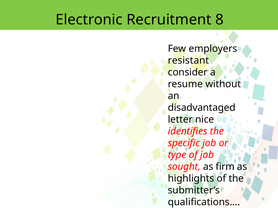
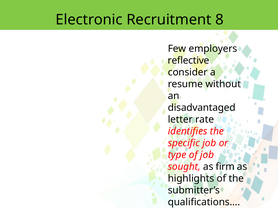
resistant: resistant -> reflective (189, 61)
nice: nice -> rate (205, 120)
